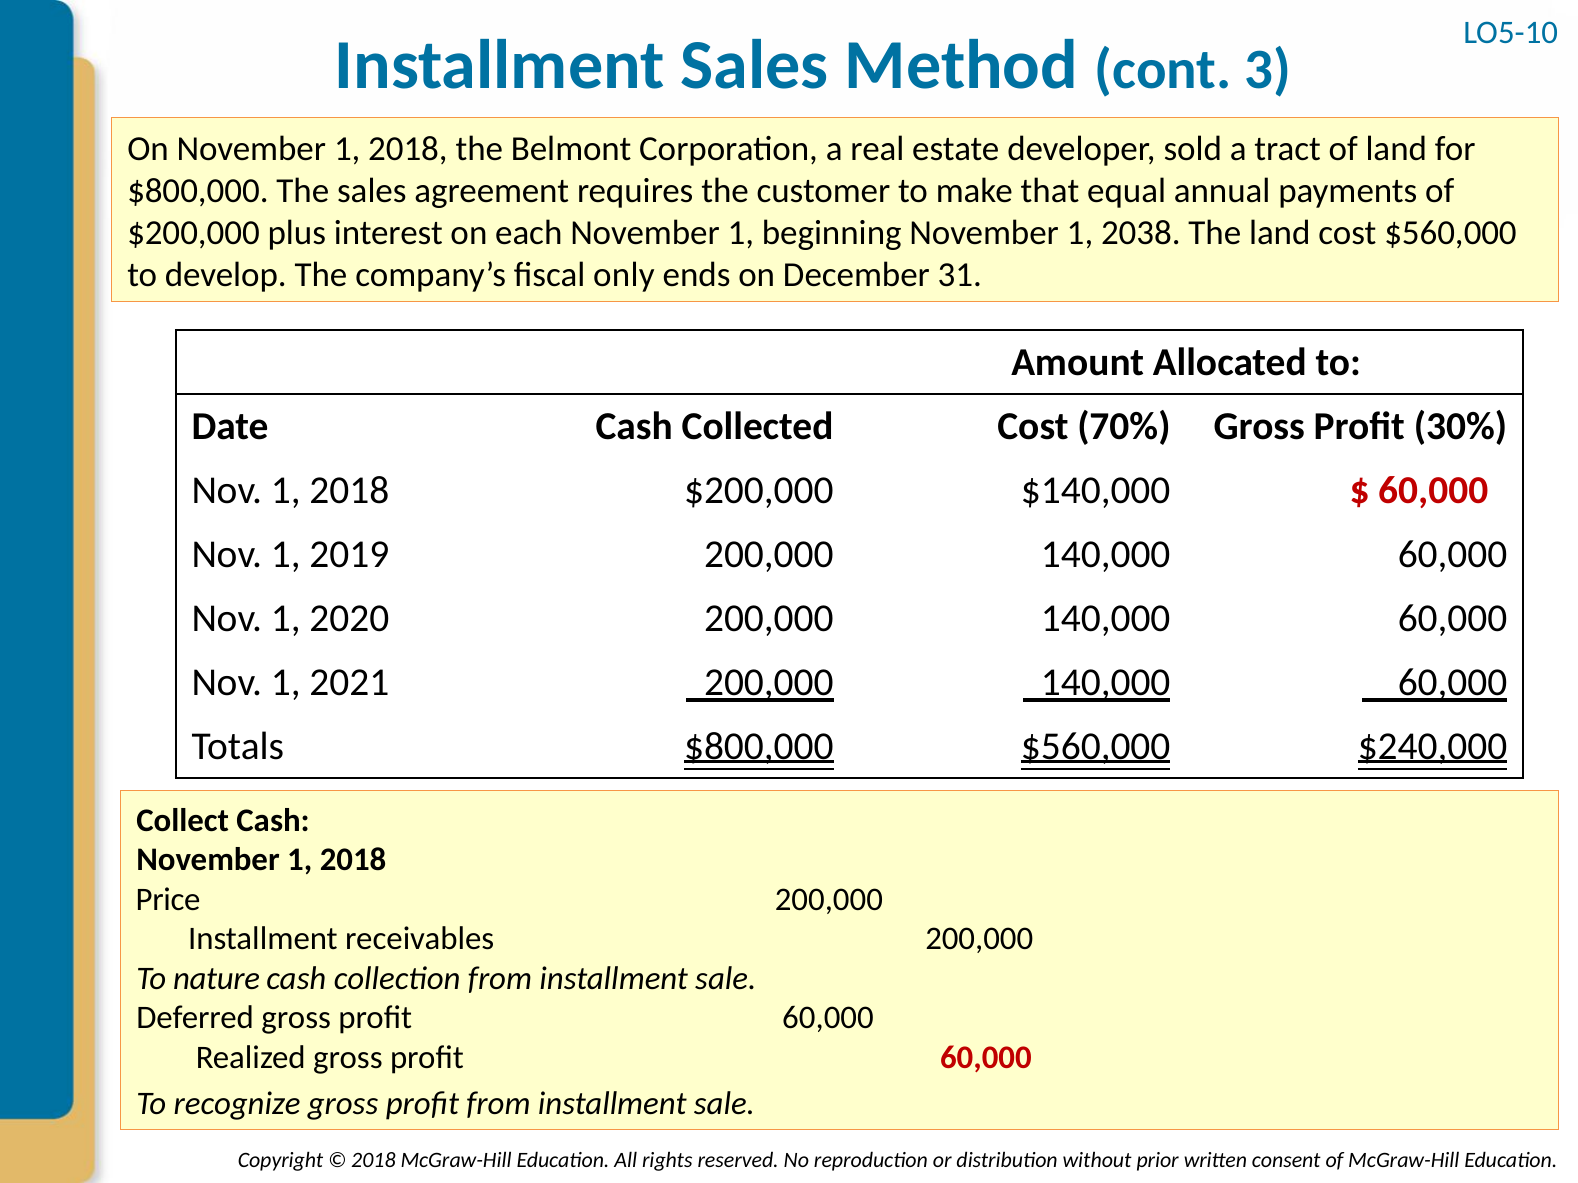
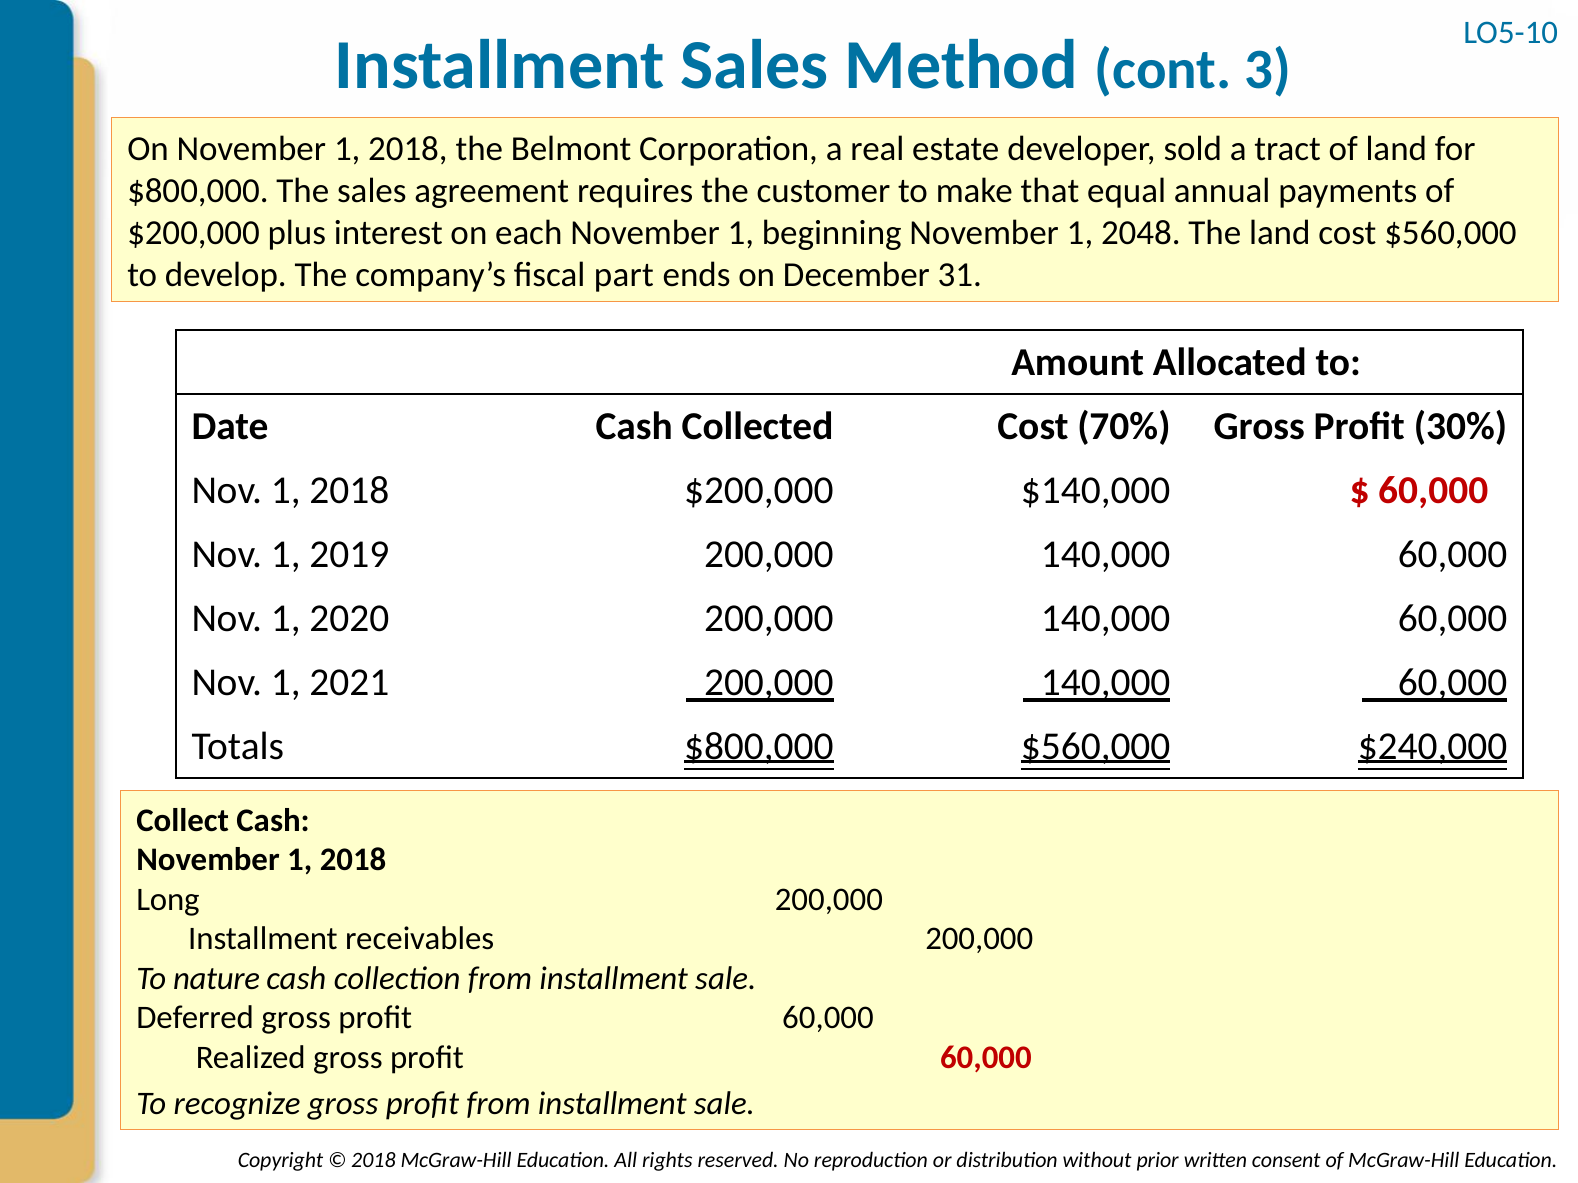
2038: 2038 -> 2048 (1141, 233)
only: only -> part (624, 275)
Price: Price -> Long (168, 900)
